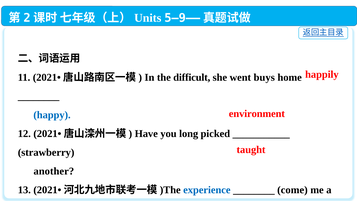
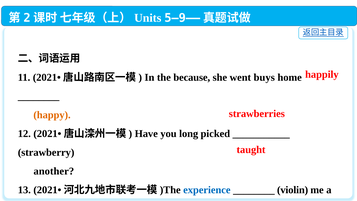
difficult: difficult -> because (192, 77)
environment: environment -> strawberries (257, 114)
happy colour: blue -> orange (52, 115)
come: come -> violin (293, 190)
